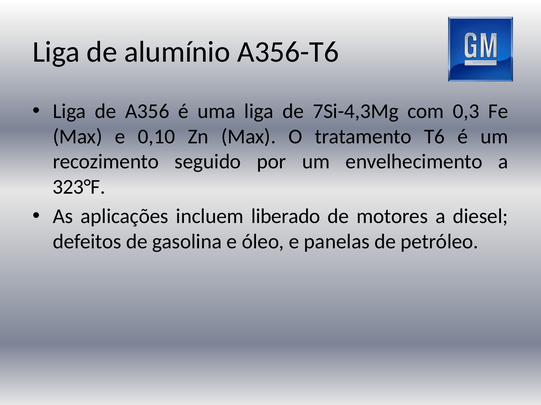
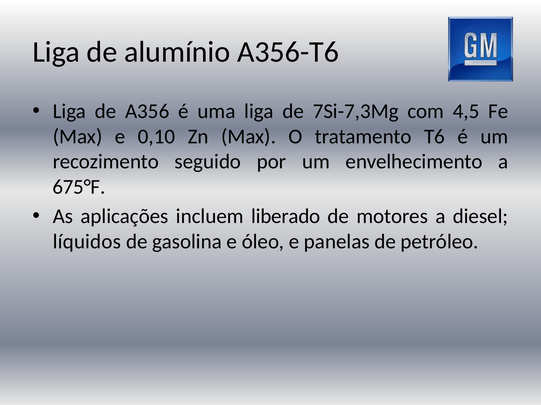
7Si-4,3Mg: 7Si-4,3Mg -> 7Si-7,3Mg (356, 111)
0,3: 0,3 -> 4,5 (466, 111)
323°F: 323°F -> 675°F (79, 187)
defeitos: defeitos -> líquidos (87, 242)
